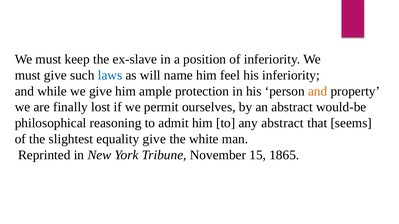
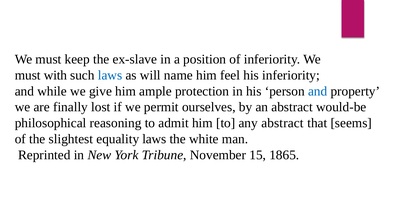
must give: give -> with (55, 75)
and colour: orange -> blue (318, 91)
equality give: give -> laws (154, 139)
